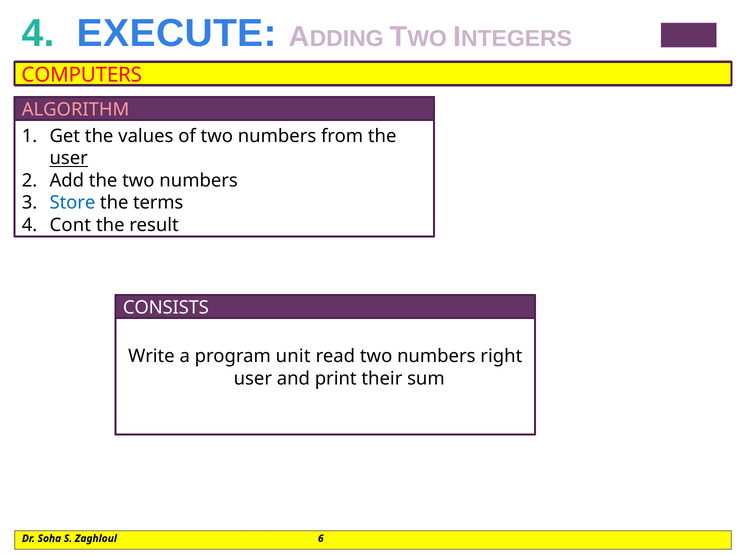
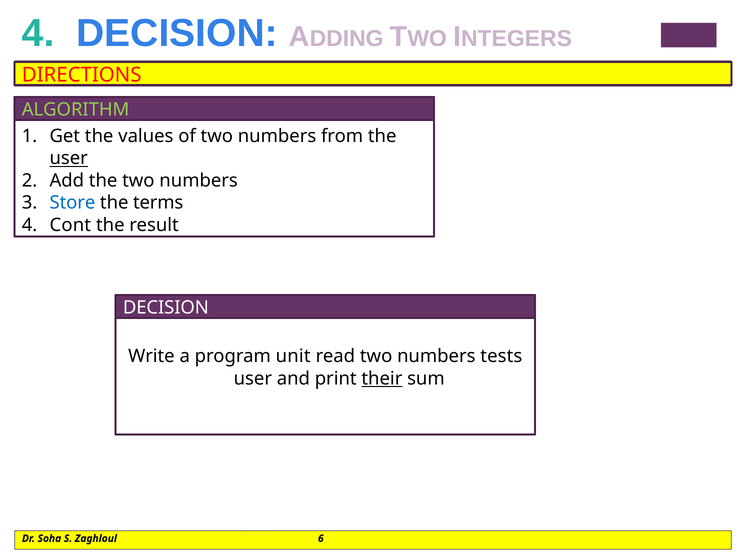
4 EXECUTE: EXECUTE -> DECISION (177, 33)
COMPUTERS: COMPUTERS -> DIRECTIONS (82, 75)
ALGORITHM colour: pink -> light green (76, 110)
CONSISTS: CONSISTS -> DECISION (166, 308)
right: right -> tests (501, 356)
their underline: none -> present (382, 379)
